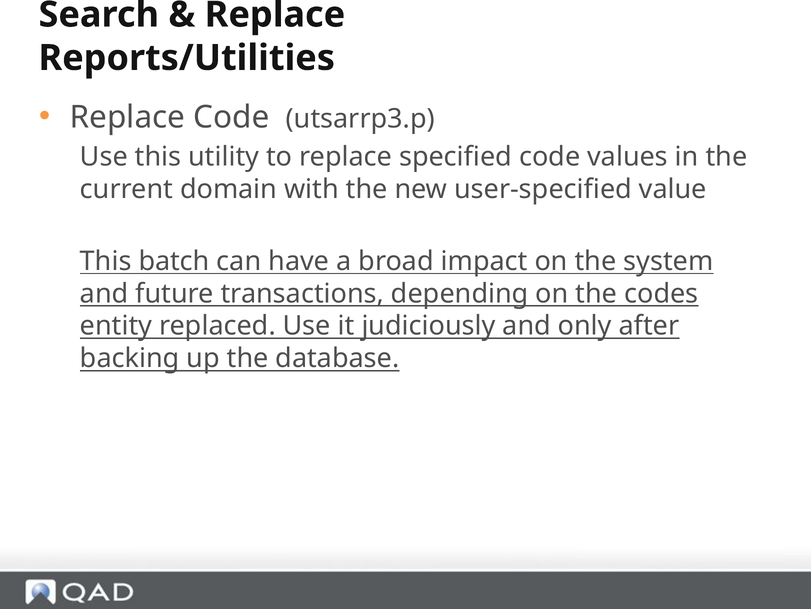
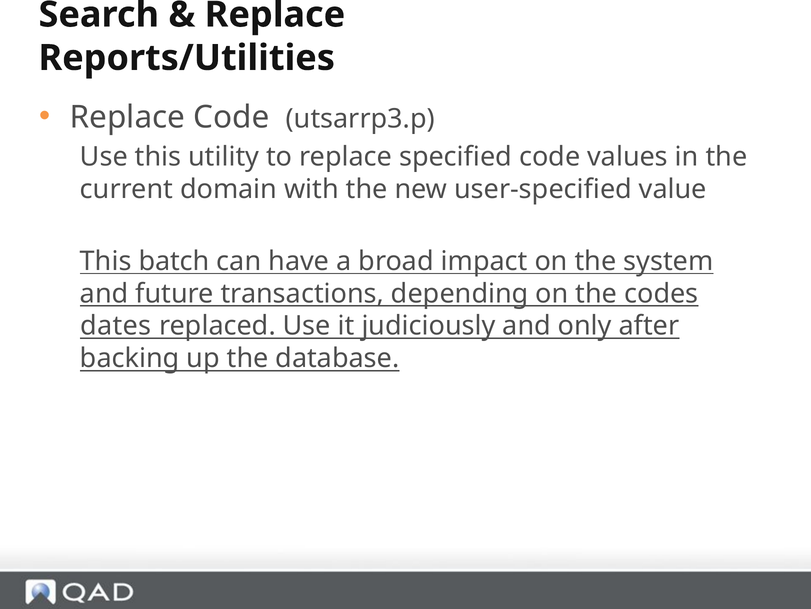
entity: entity -> dates (116, 326)
